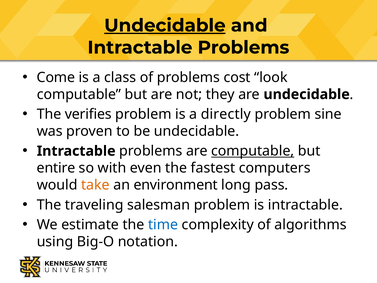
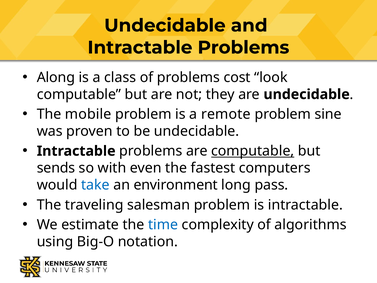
Undecidable underline: present -> none (165, 25)
Come: Come -> Along (56, 77)
verifies: verifies -> mobile (88, 114)
directly: directly -> remote (226, 114)
entire: entire -> sends (56, 168)
take colour: orange -> blue (95, 185)
